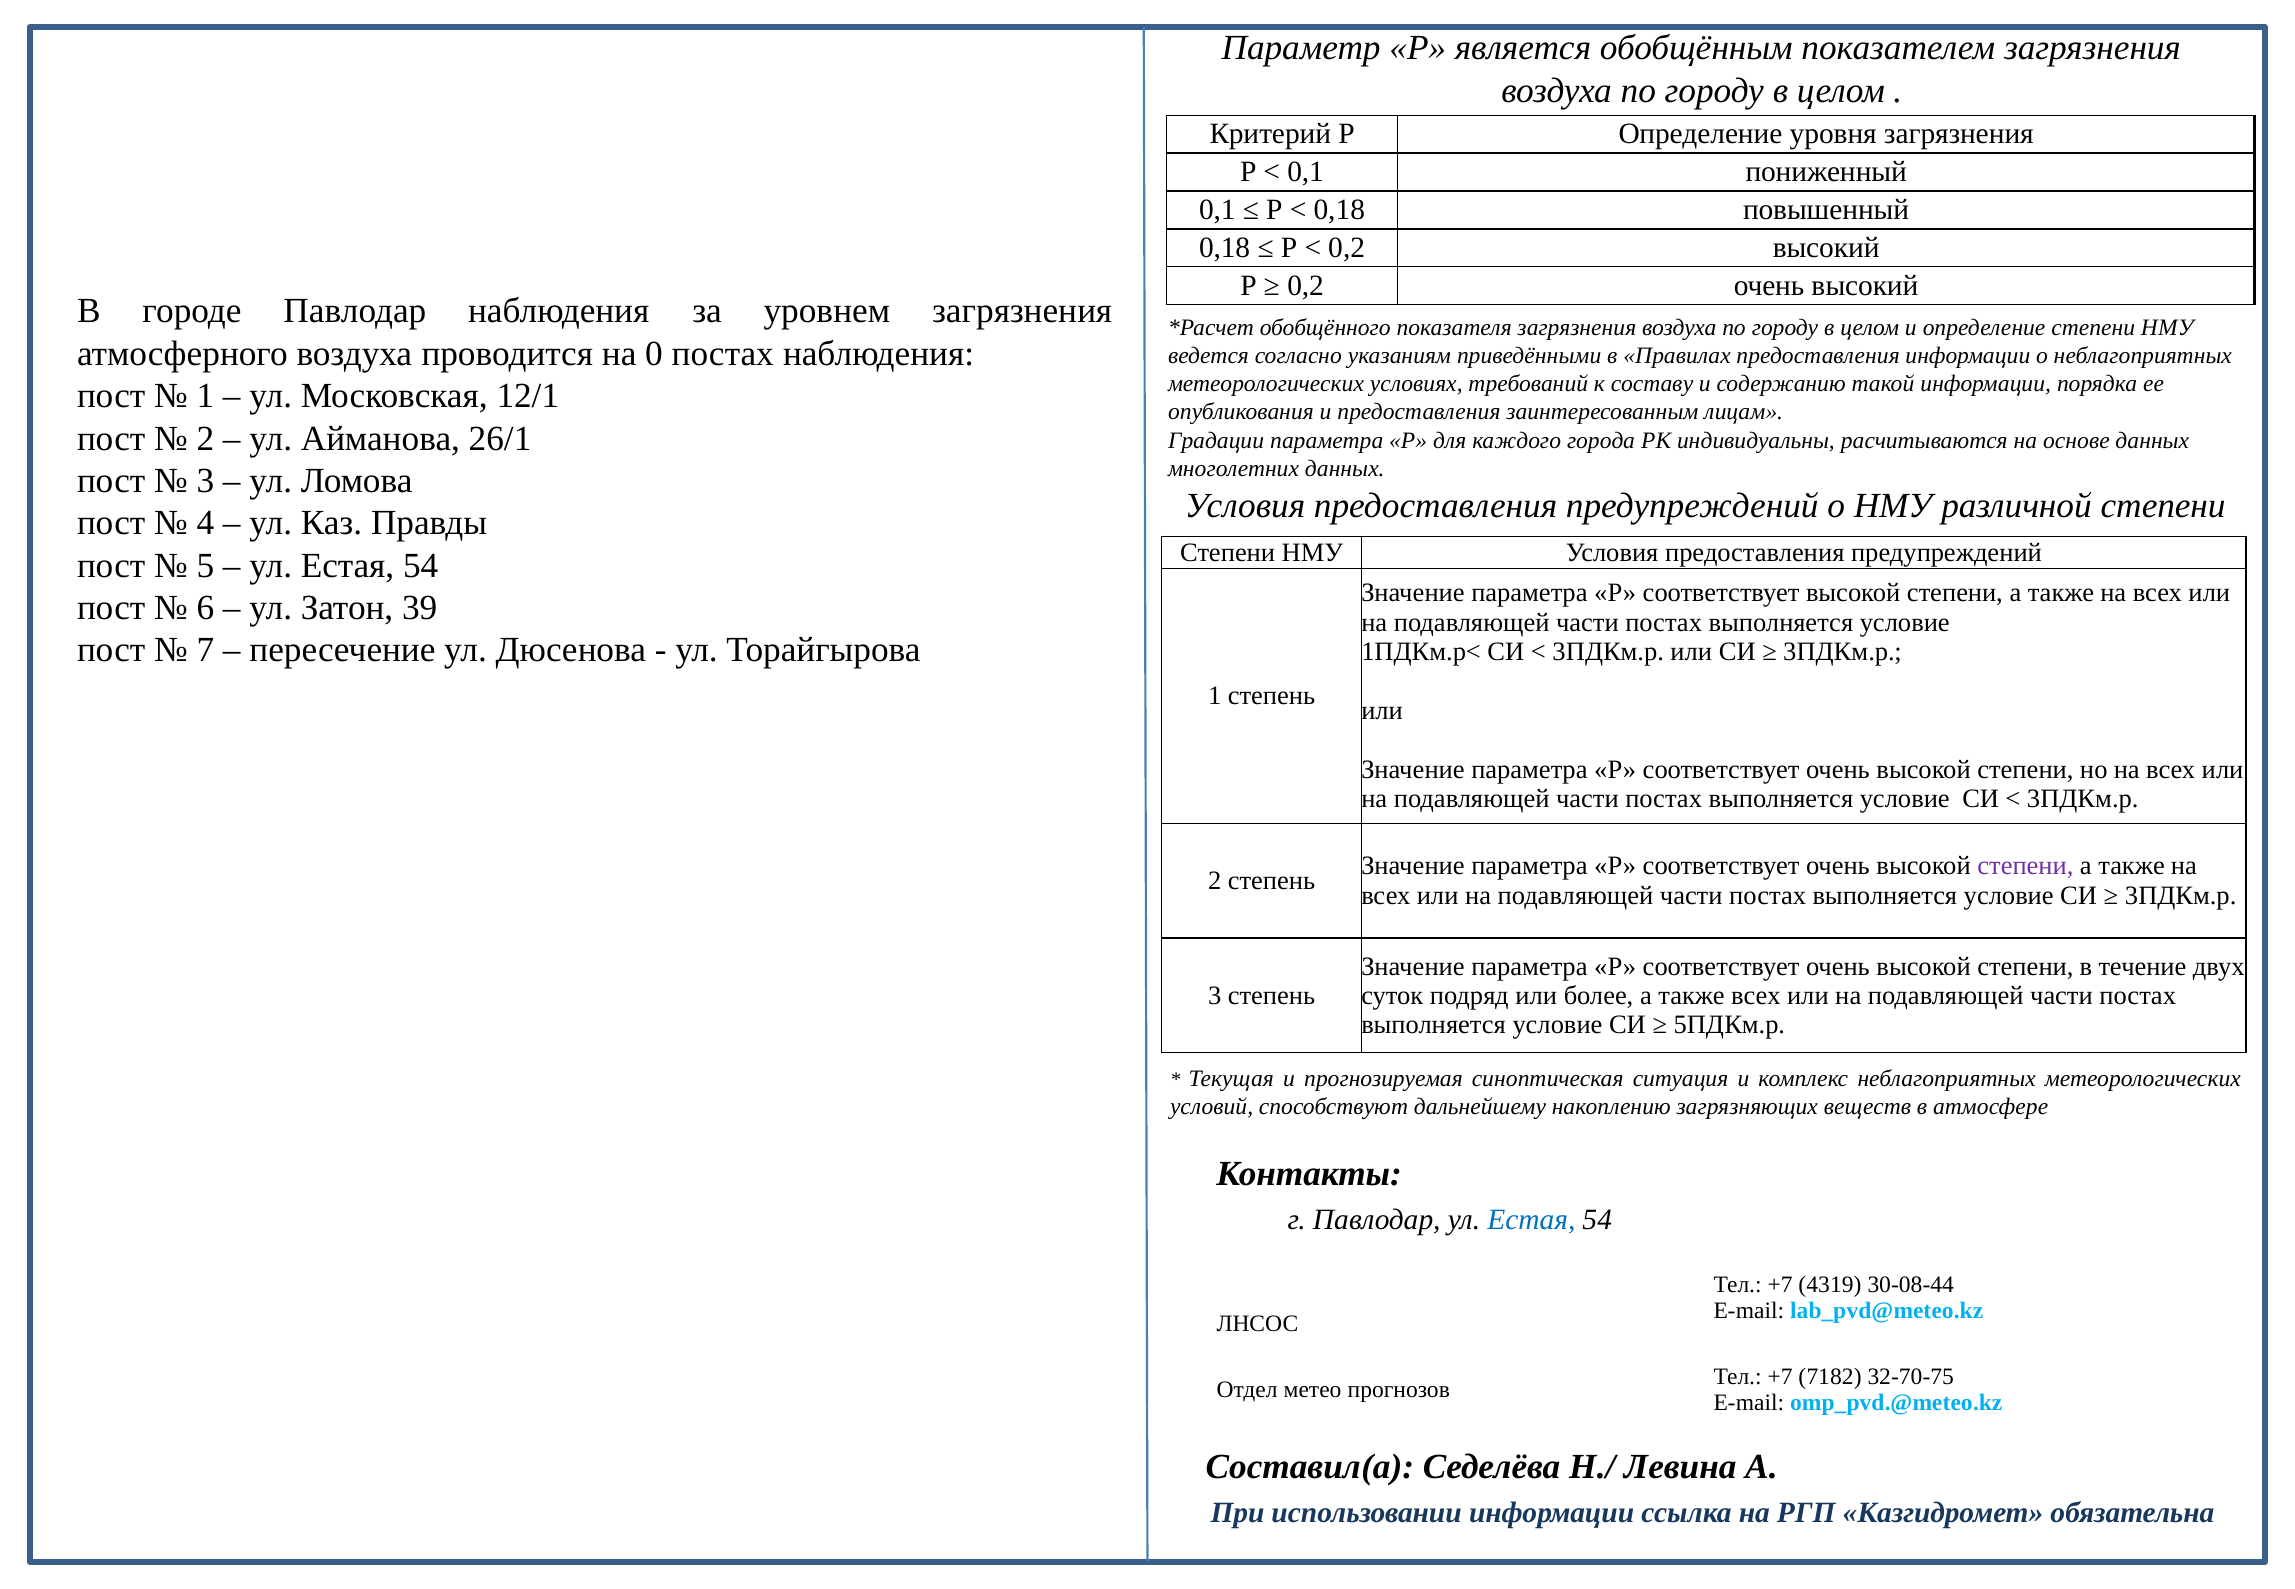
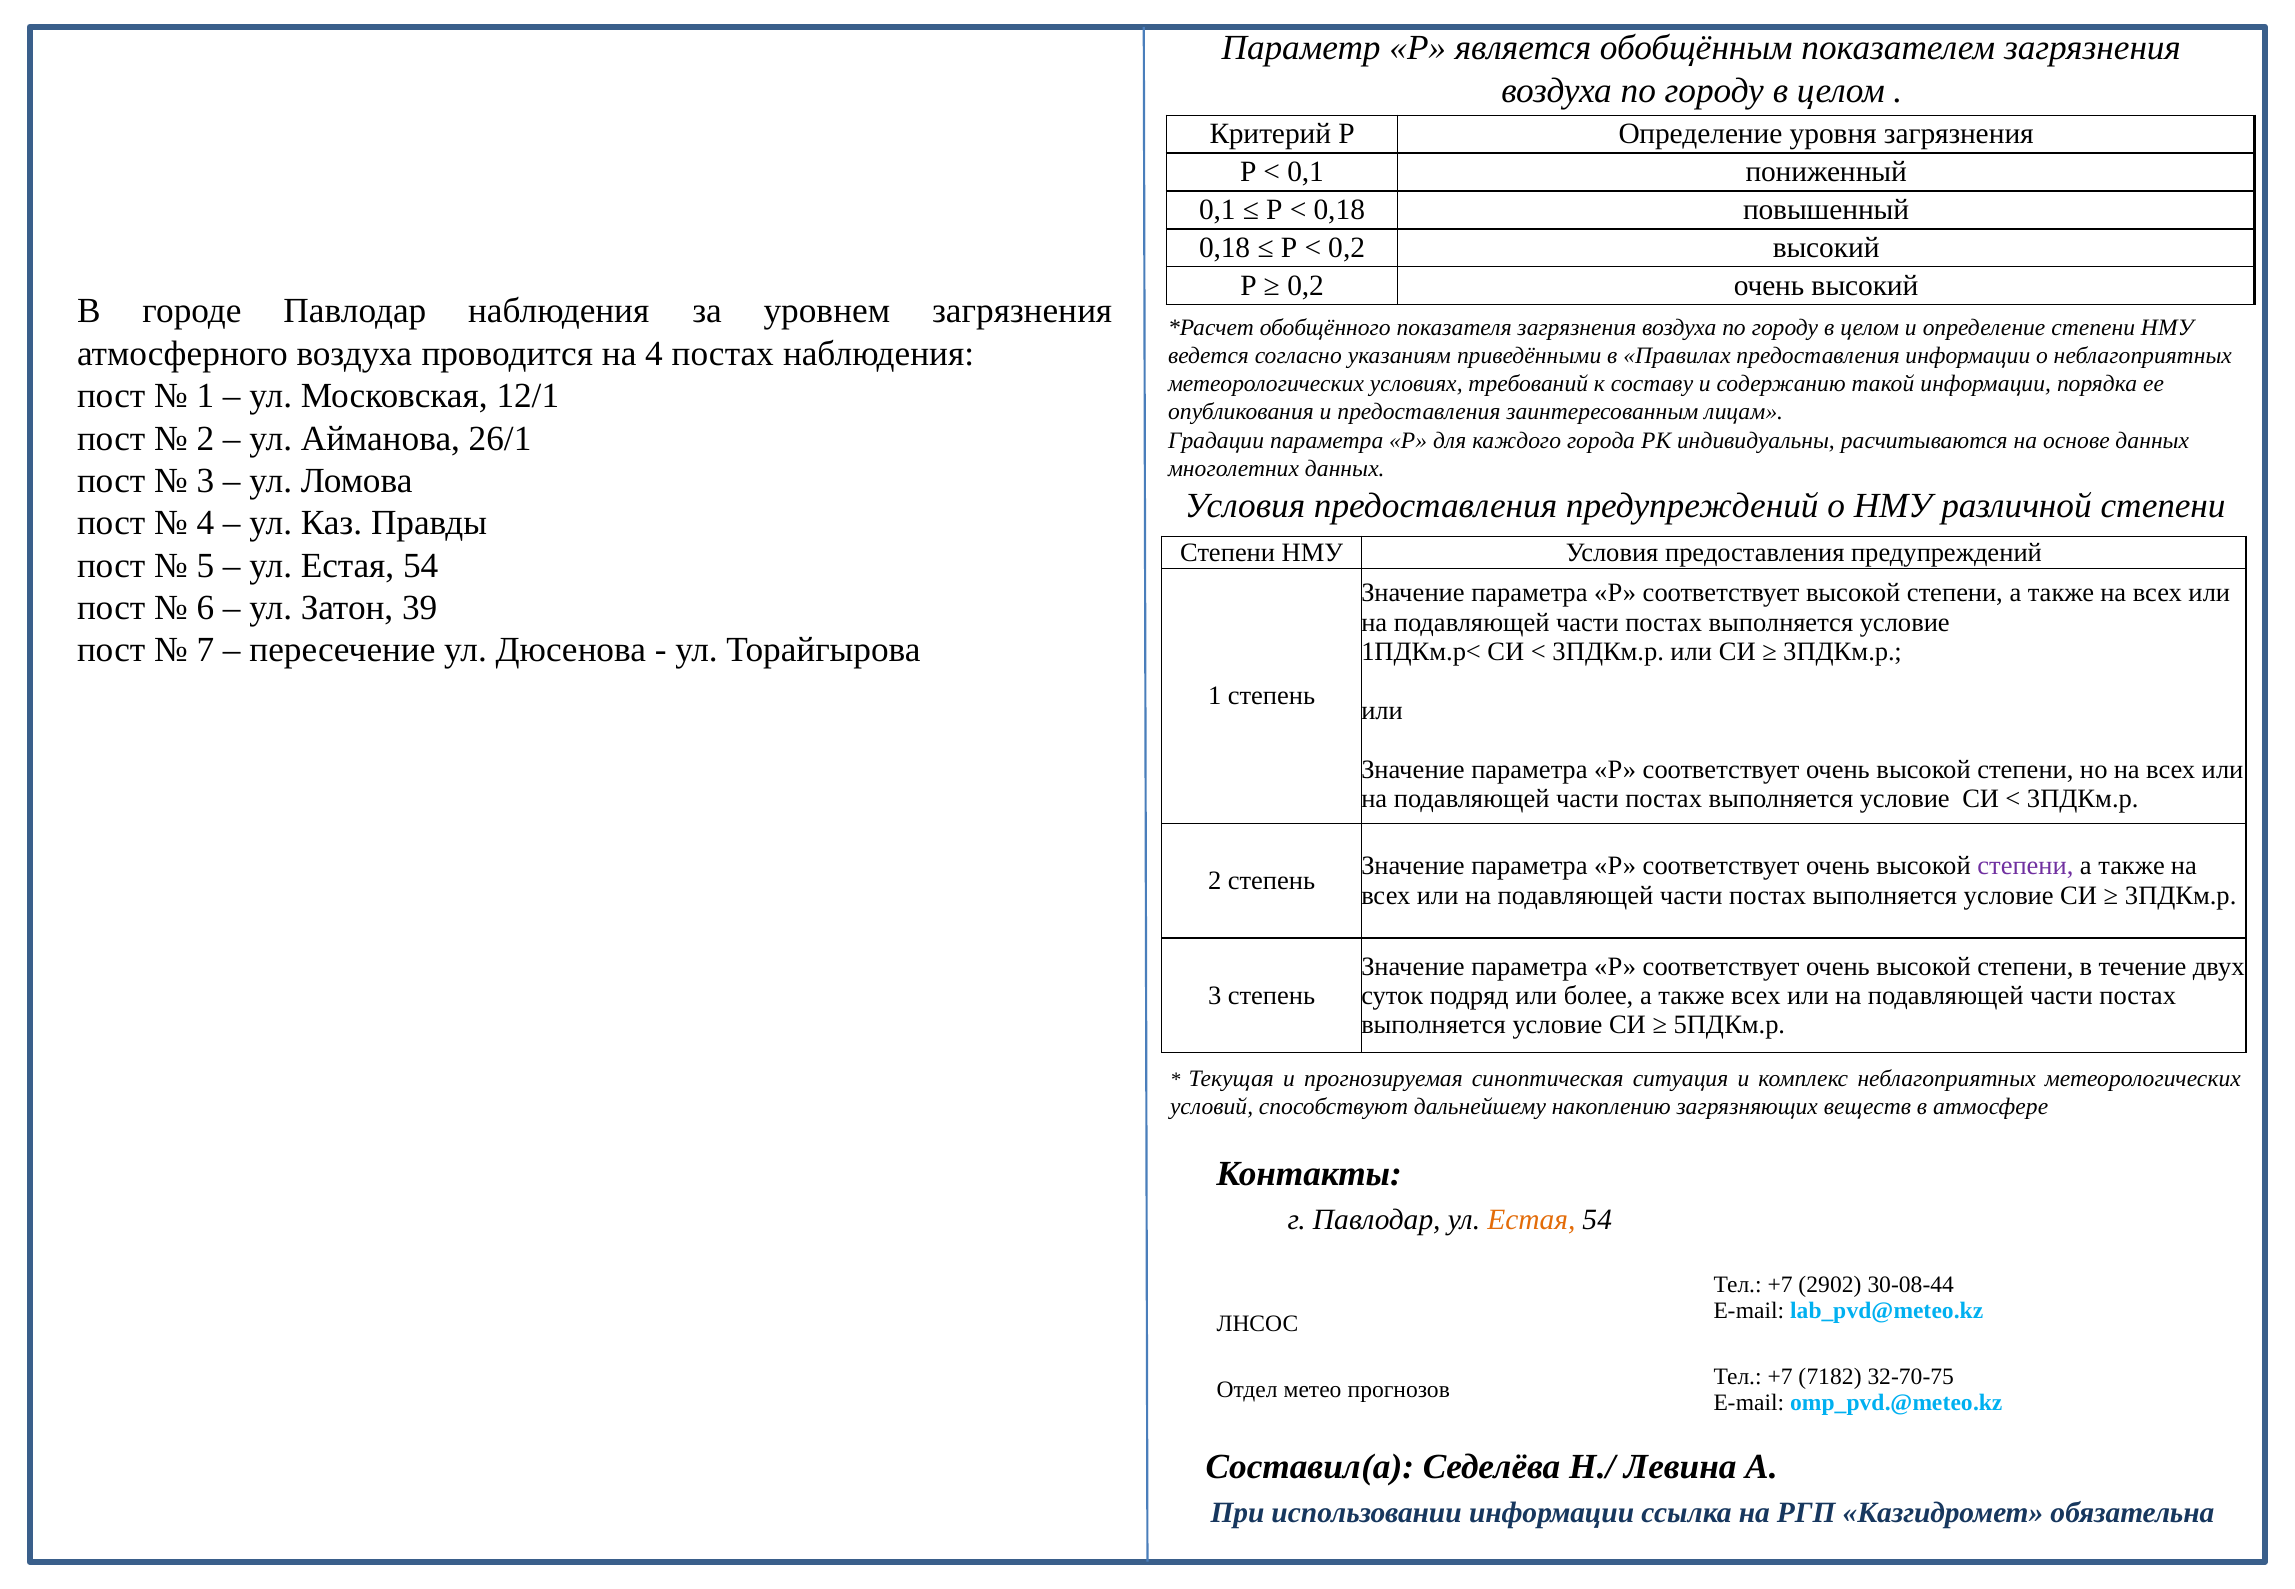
на 0: 0 -> 4 (654, 354)
Естая colour: blue -> orange (1531, 1220)
4319: 4319 -> 2902 (1830, 1285)
